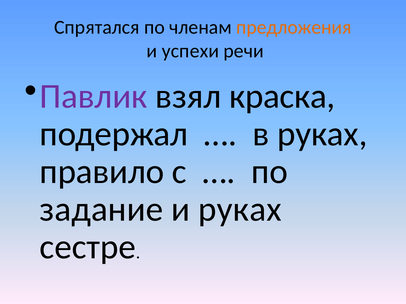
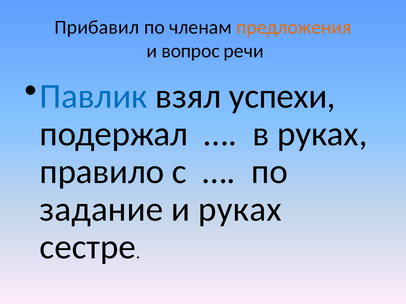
Спрятался: Спрятался -> Прибавил (97, 27)
успехи: успехи -> вопрос (191, 51)
Павлик colour: purple -> blue (94, 97)
краска: краска -> успехи (282, 97)
